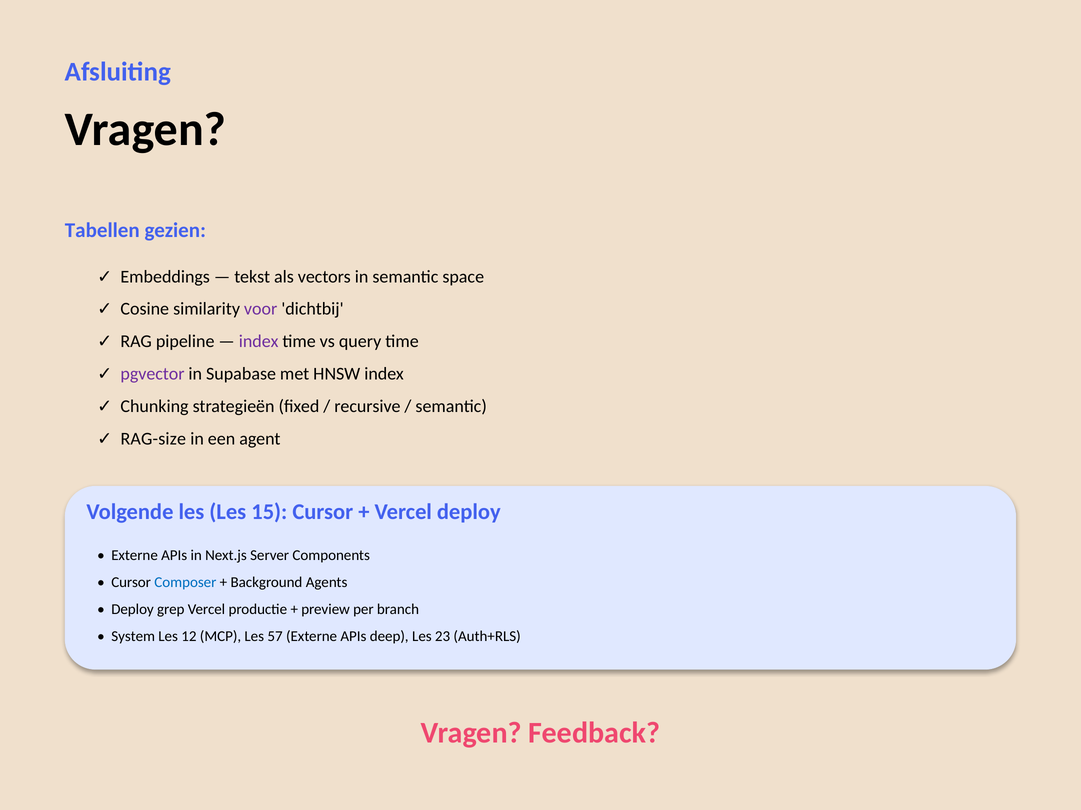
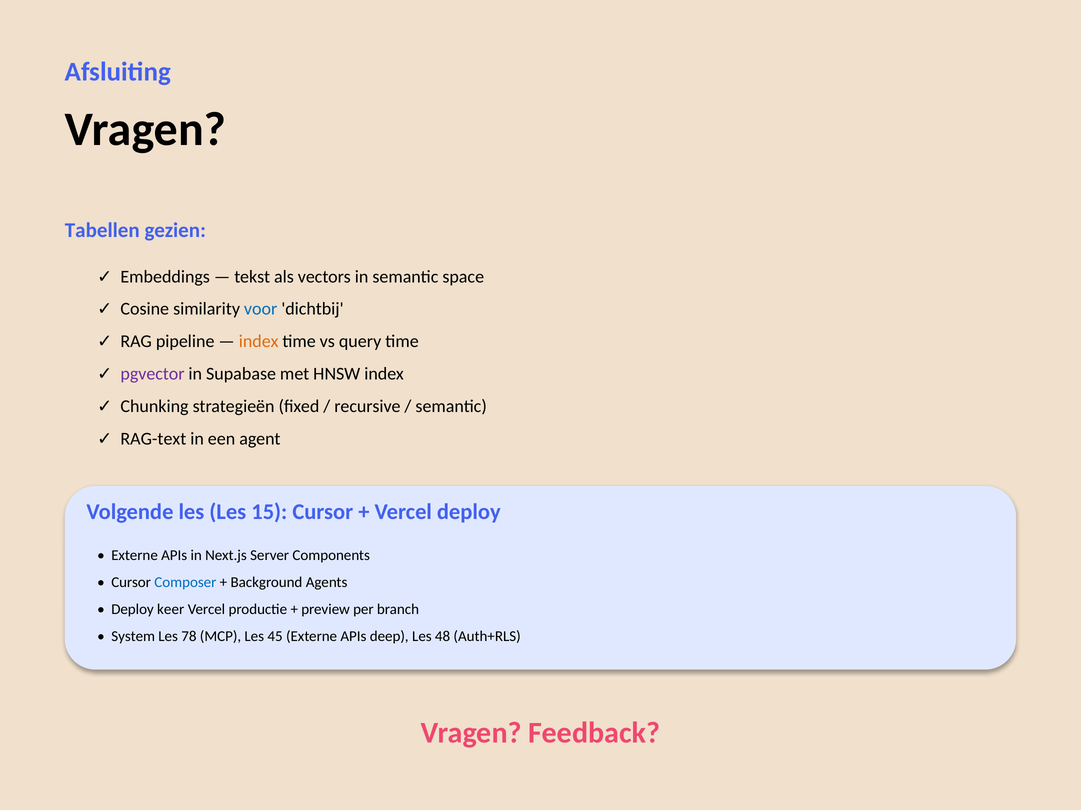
voor colour: purple -> blue (261, 309)
index colour: purple -> orange (259, 342)
RAG-size: RAG-size -> RAG-text (153, 439)
grep: grep -> keer (171, 610)
12: 12 -> 78 (189, 637)
57: 57 -> 45 (275, 637)
23: 23 -> 48 (443, 637)
